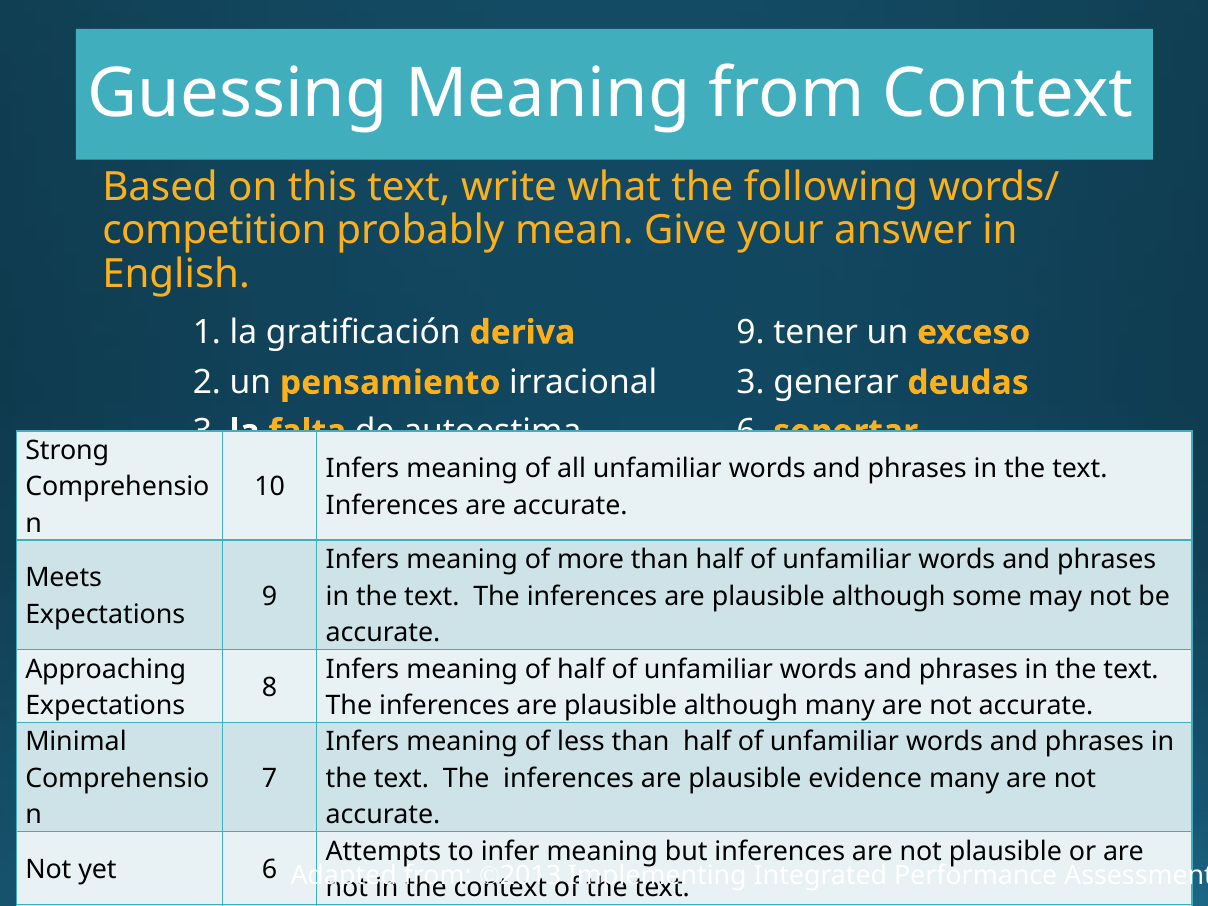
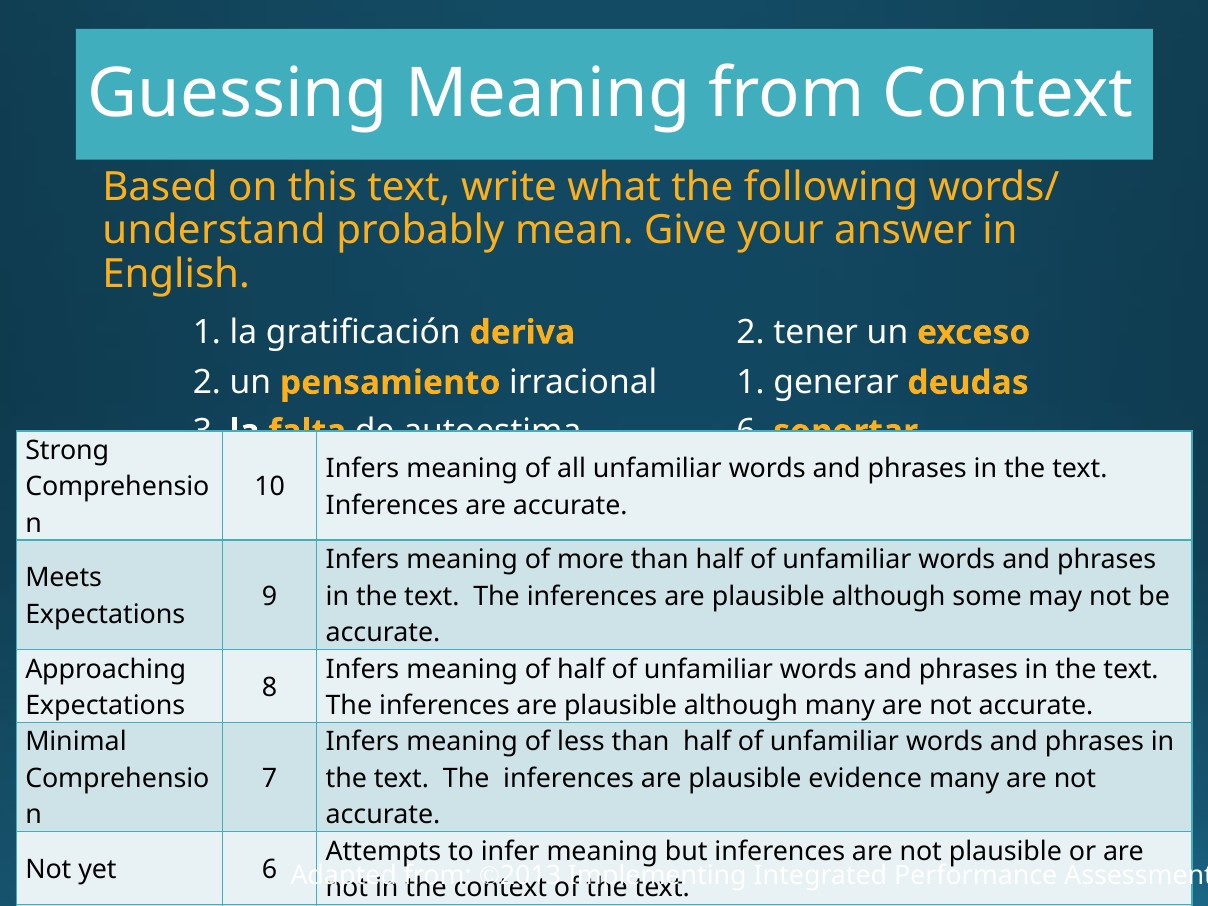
competition: competition -> understand (214, 231)
deriva 9: 9 -> 2 (751, 332)
irracional 3: 3 -> 1 (751, 383)
